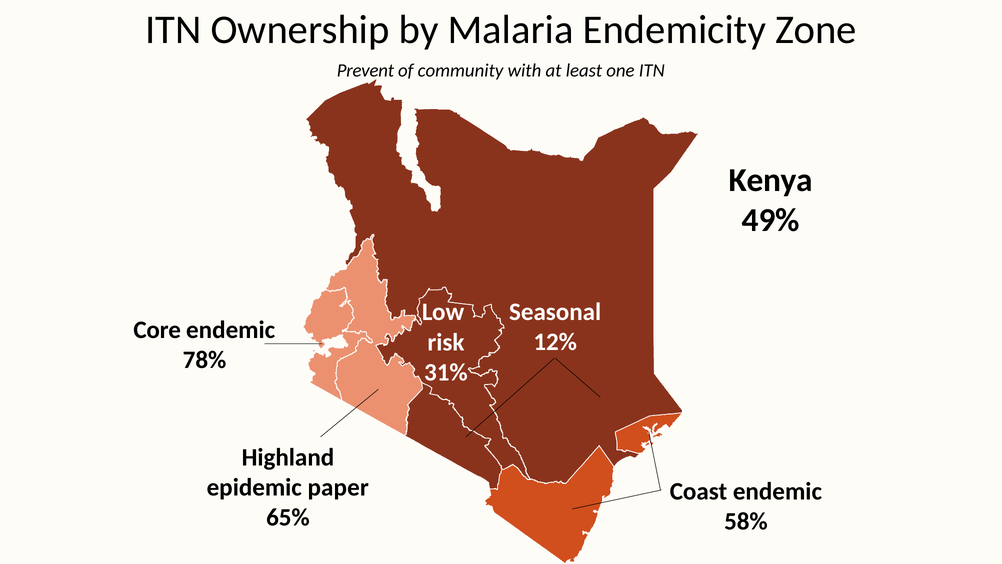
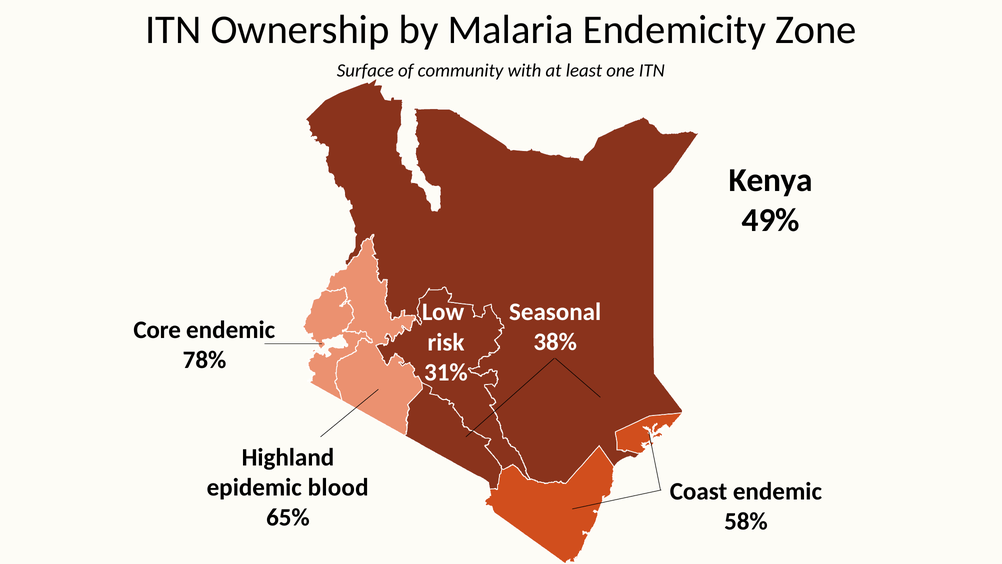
Prevent: Prevent -> Surface (365, 70)
12%: 12% -> 38% (555, 342)
paper: paper -> blood (338, 487)
